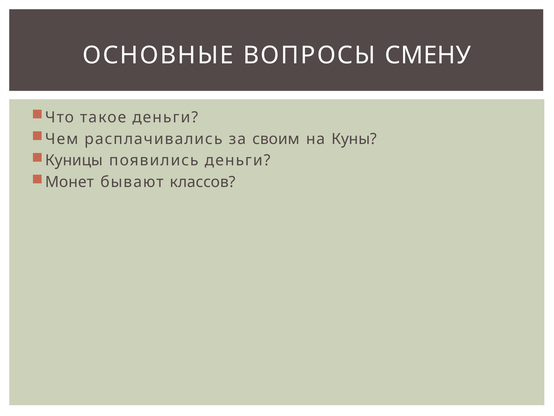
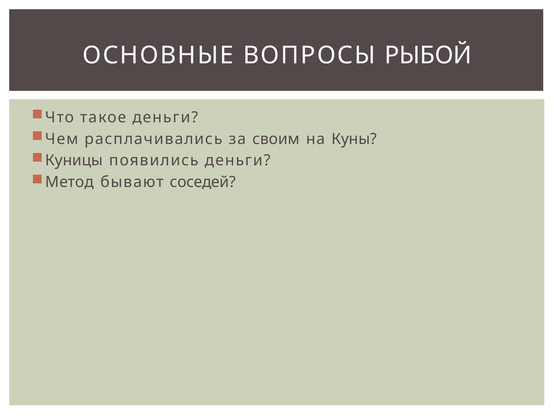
СМЕНУ: СМЕНУ -> РЫБОЙ (428, 55)
Монет: Монет -> Метод (70, 182)
классов: классов -> соседей (203, 182)
